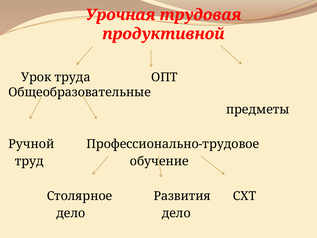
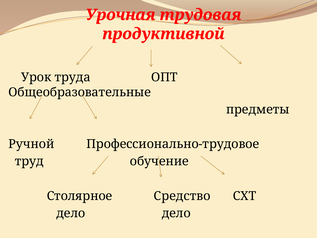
Развития: Развития -> Средство (182, 196)
